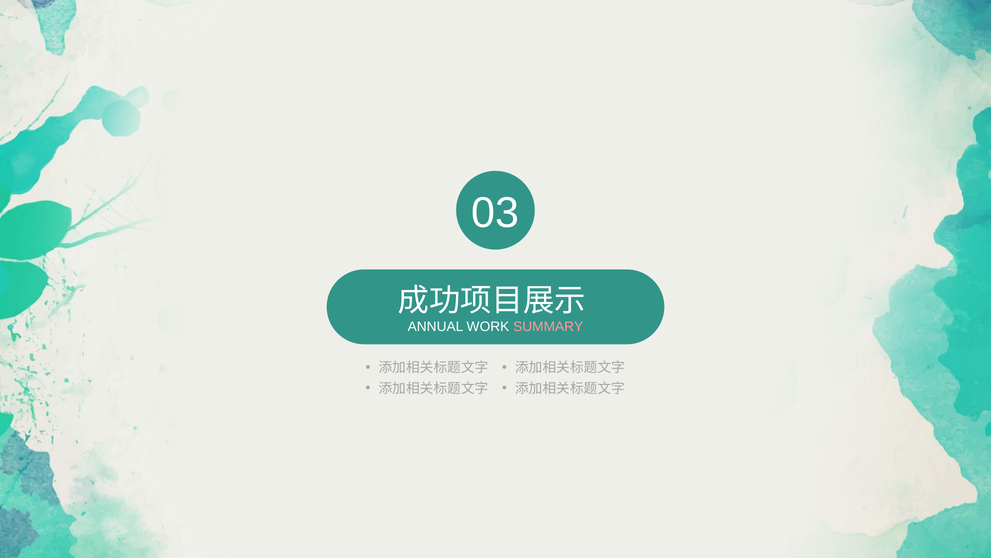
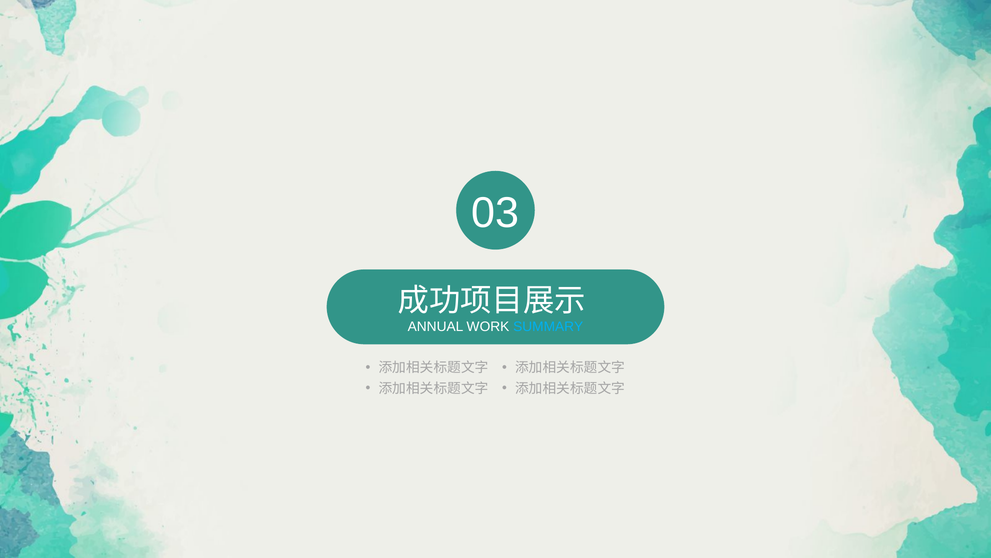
SUMMARY colour: pink -> light blue (548, 326)
